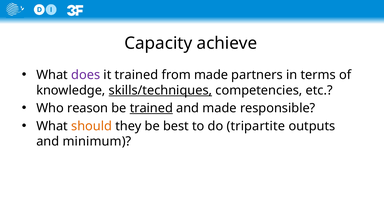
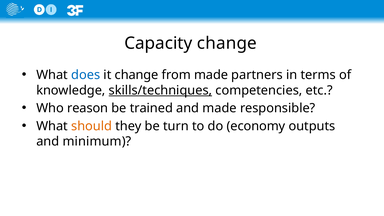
Capacity achieve: achieve -> change (227, 43)
does colour: purple -> blue (86, 75)
it trained: trained -> change (137, 75)
trained underline: present -> none (151, 108)
best: best -> turn (176, 126)
tripartite: tripartite -> economy (256, 126)
